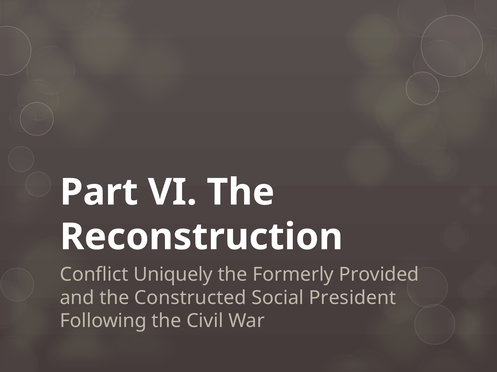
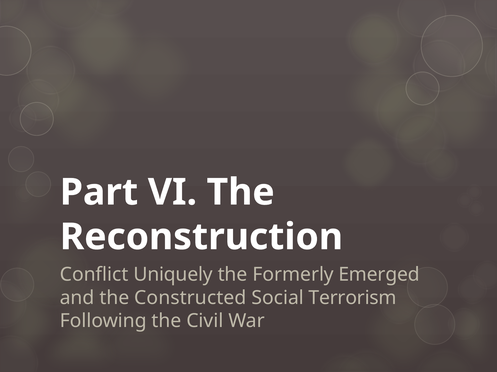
Provided: Provided -> Emerged (379, 275)
President: President -> Terrorism (353, 298)
